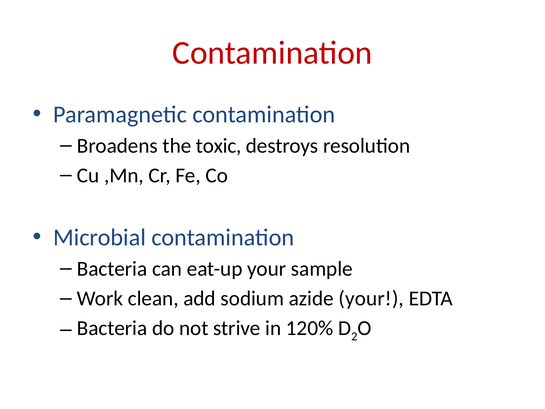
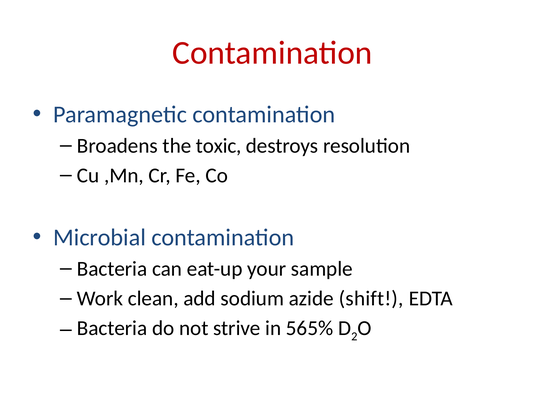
azide your: your -> shift (371, 298)
120%: 120% -> 565% (310, 328)
